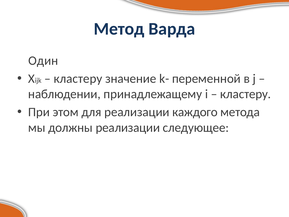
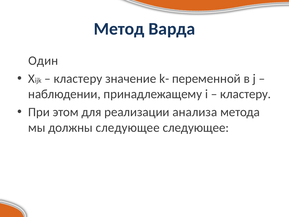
каждого: каждого -> анализа (195, 112)
должны реализации: реализации -> следующее (128, 127)
